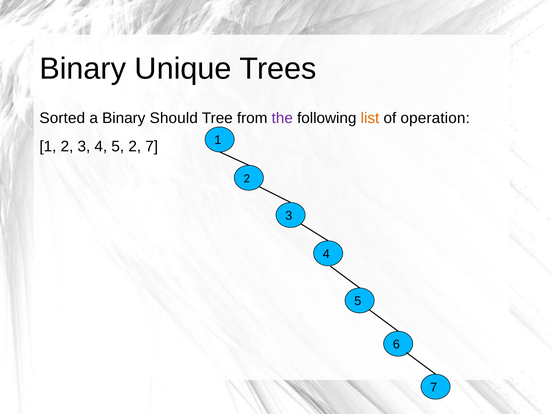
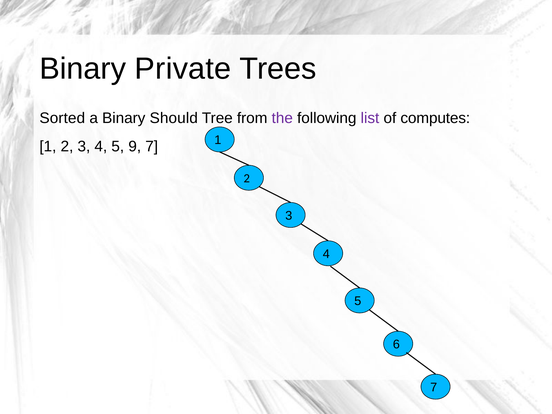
Unique: Unique -> Private (183, 69)
list colour: orange -> purple (370, 118)
operation: operation -> computes (435, 118)
5 2: 2 -> 9 (135, 146)
